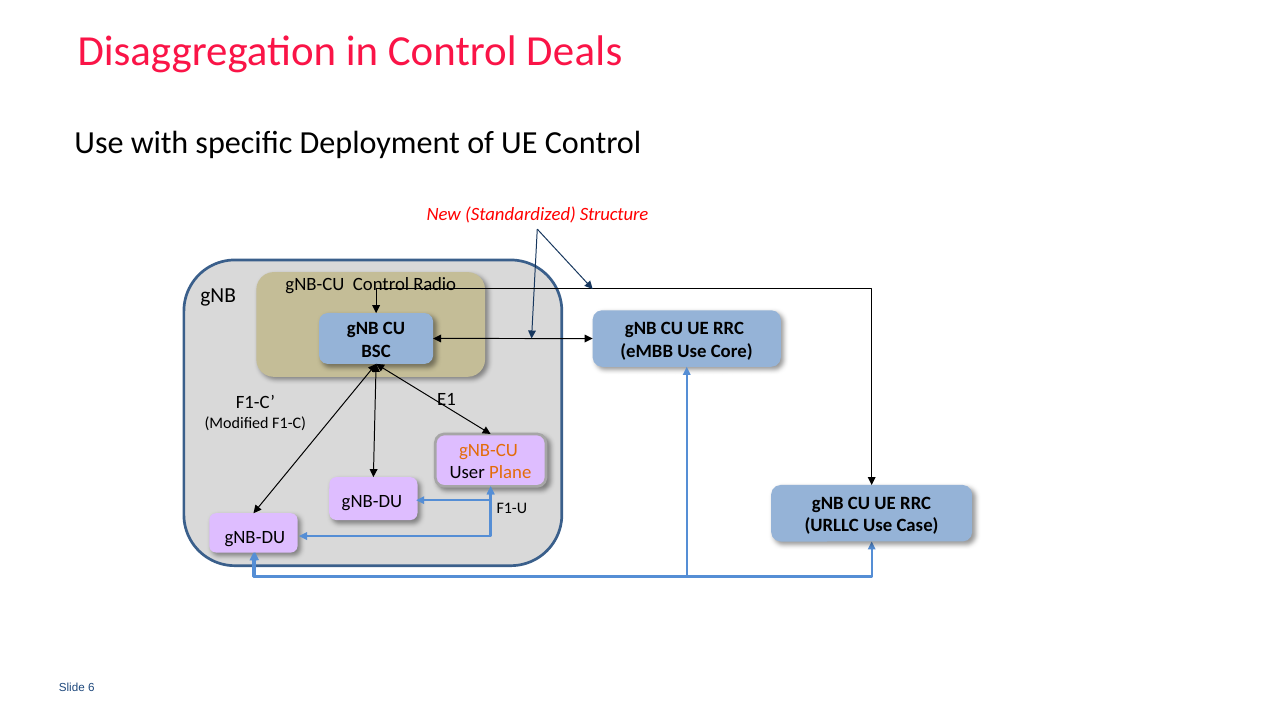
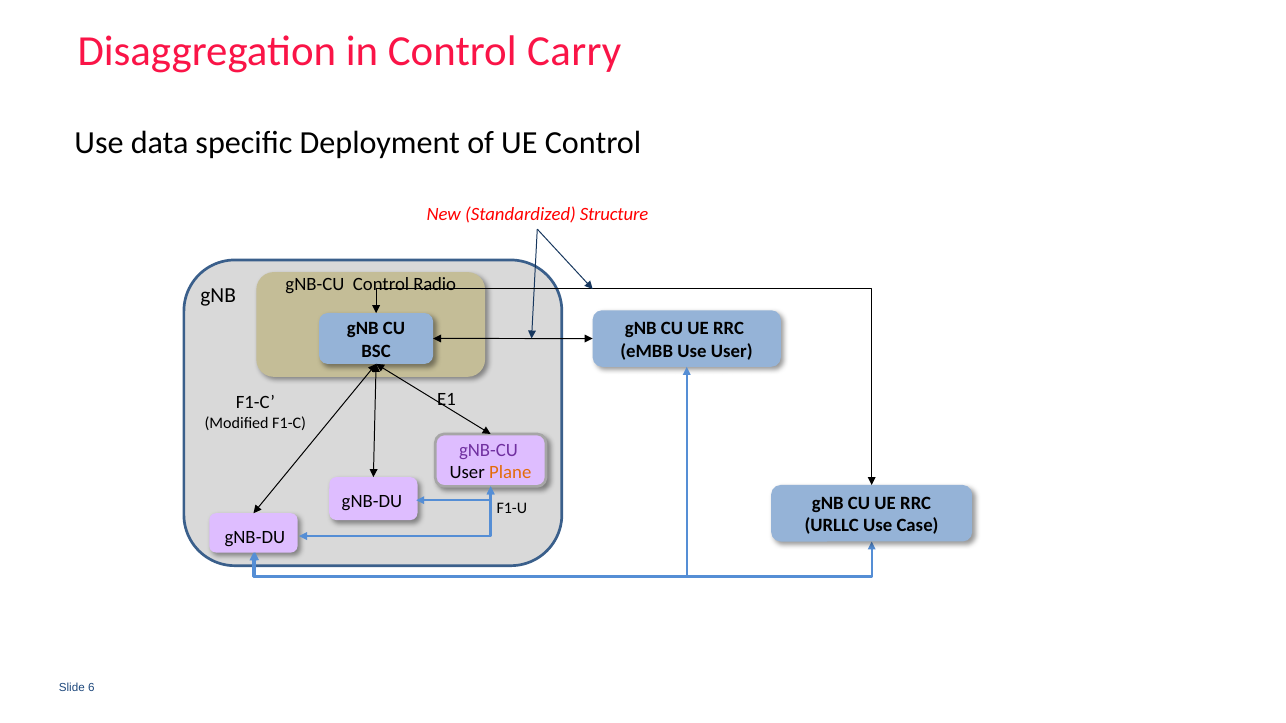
Deals: Deals -> Carry (574, 51)
with: with -> data (160, 143)
Use Core: Core -> User (732, 351)
gNB-CU colour: orange -> purple (488, 450)
